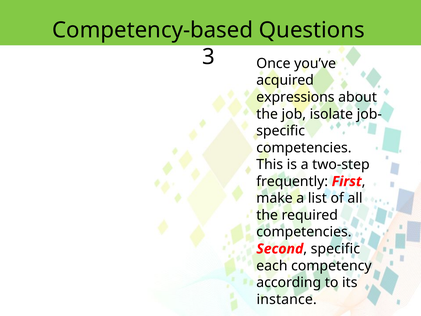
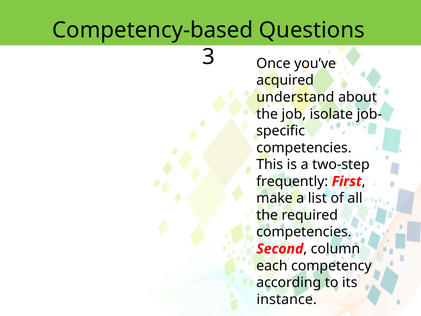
expressions: expressions -> understand (295, 97)
specific: specific -> column (335, 249)
